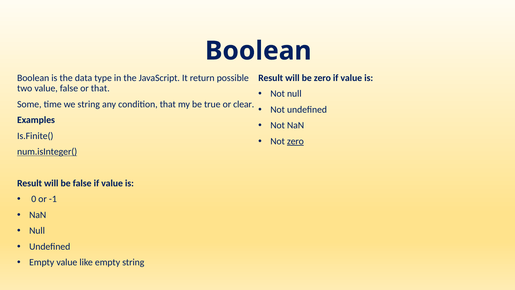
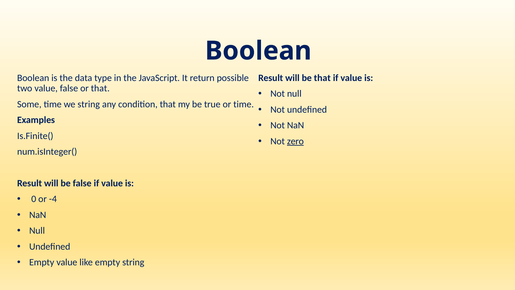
be zero: zero -> that (322, 78)
or clear: clear -> time (244, 104)
num.isInteger( underline: present -> none (47, 151)
-1: -1 -> -4 (53, 199)
